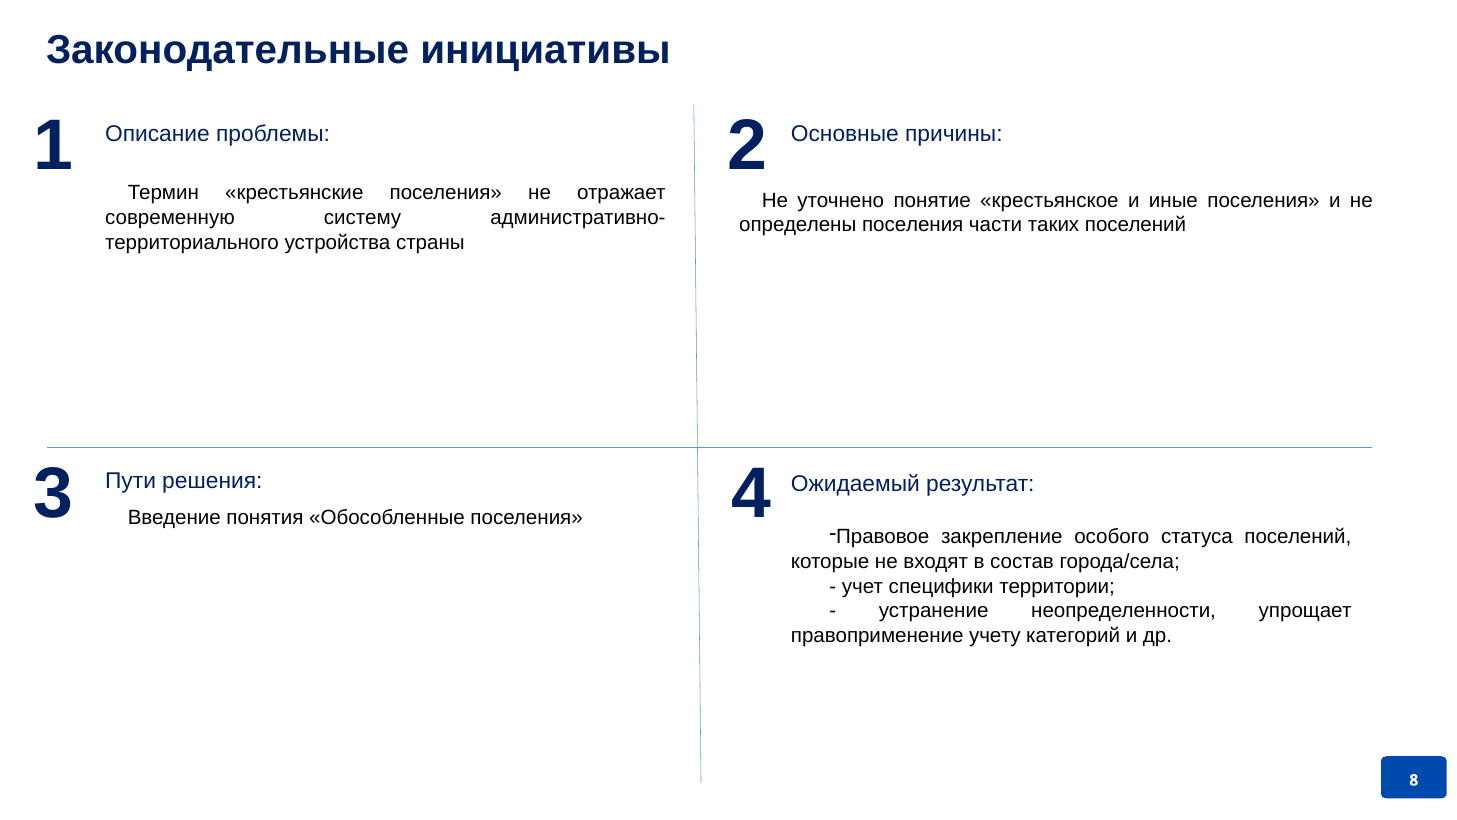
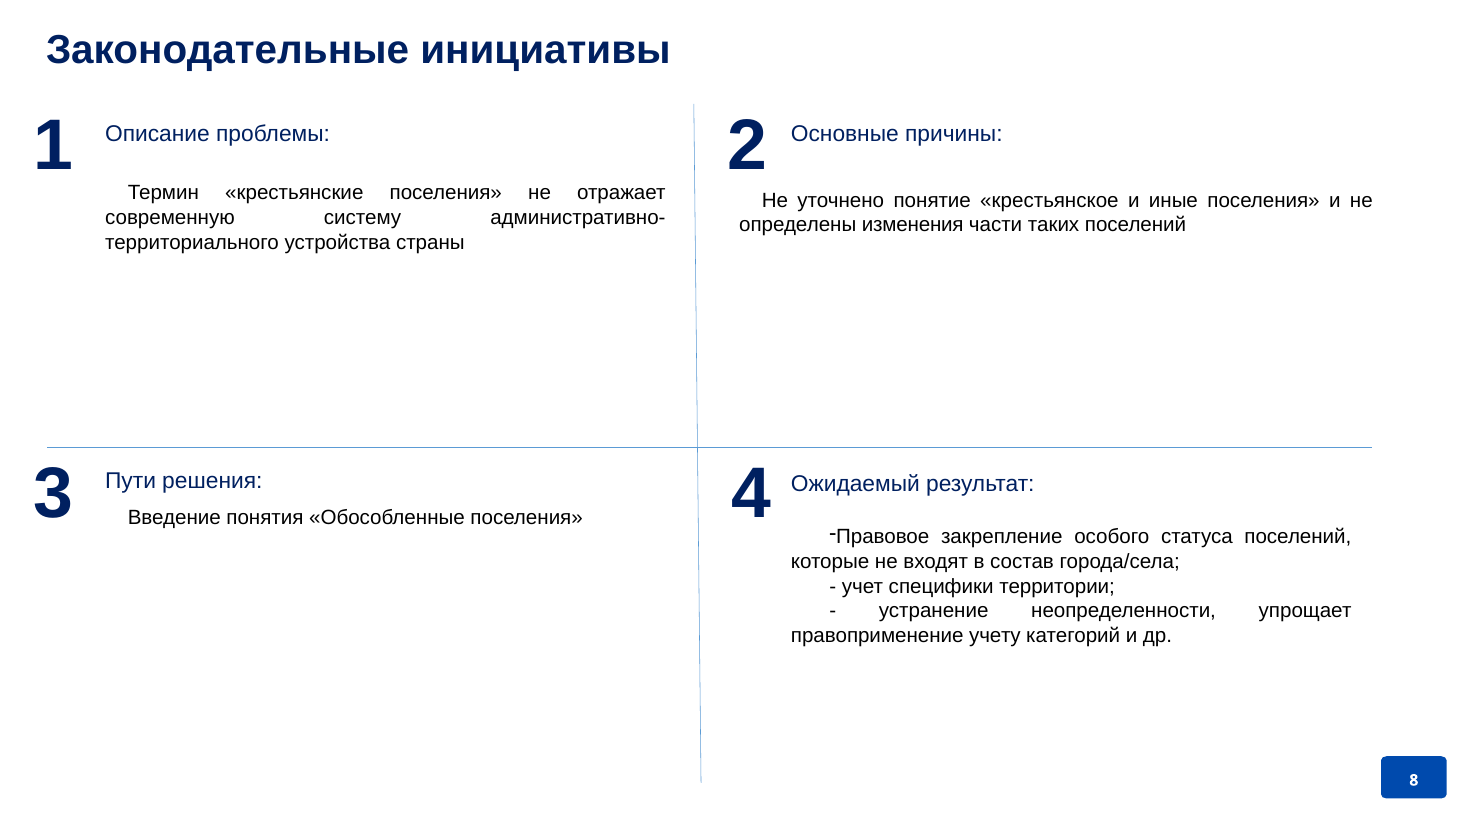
определены поселения: поселения -> изменения (913, 225)
